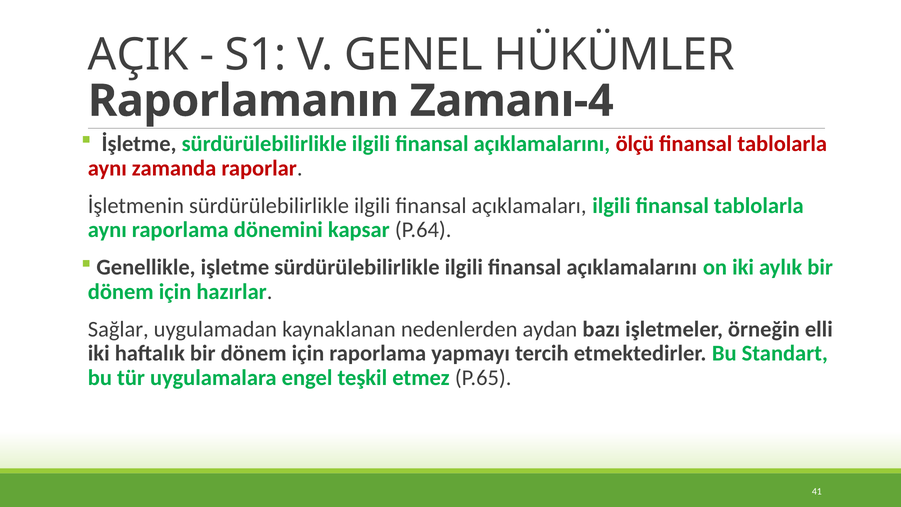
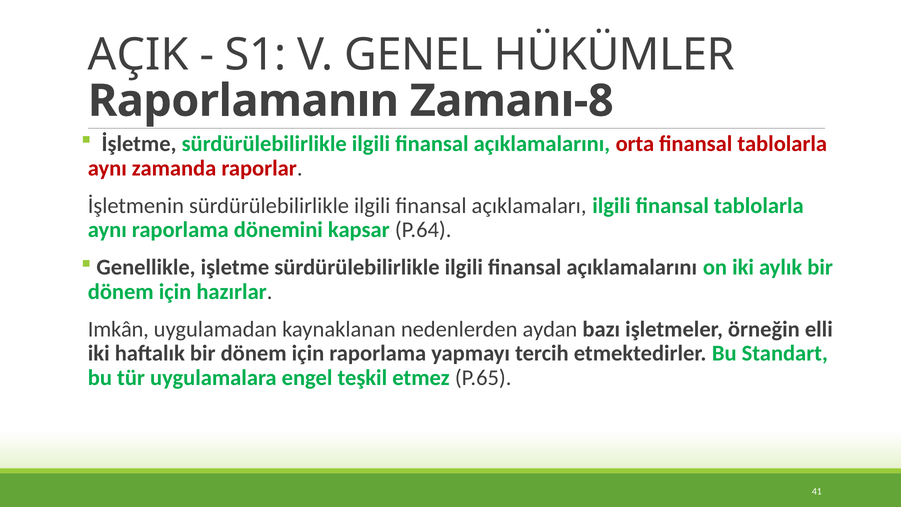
Zamanı-4: Zamanı-4 -> Zamanı-8 (512, 101)
ölçü: ölçü -> orta (635, 144)
Sağlar: Sağlar -> Imkân (118, 329)
